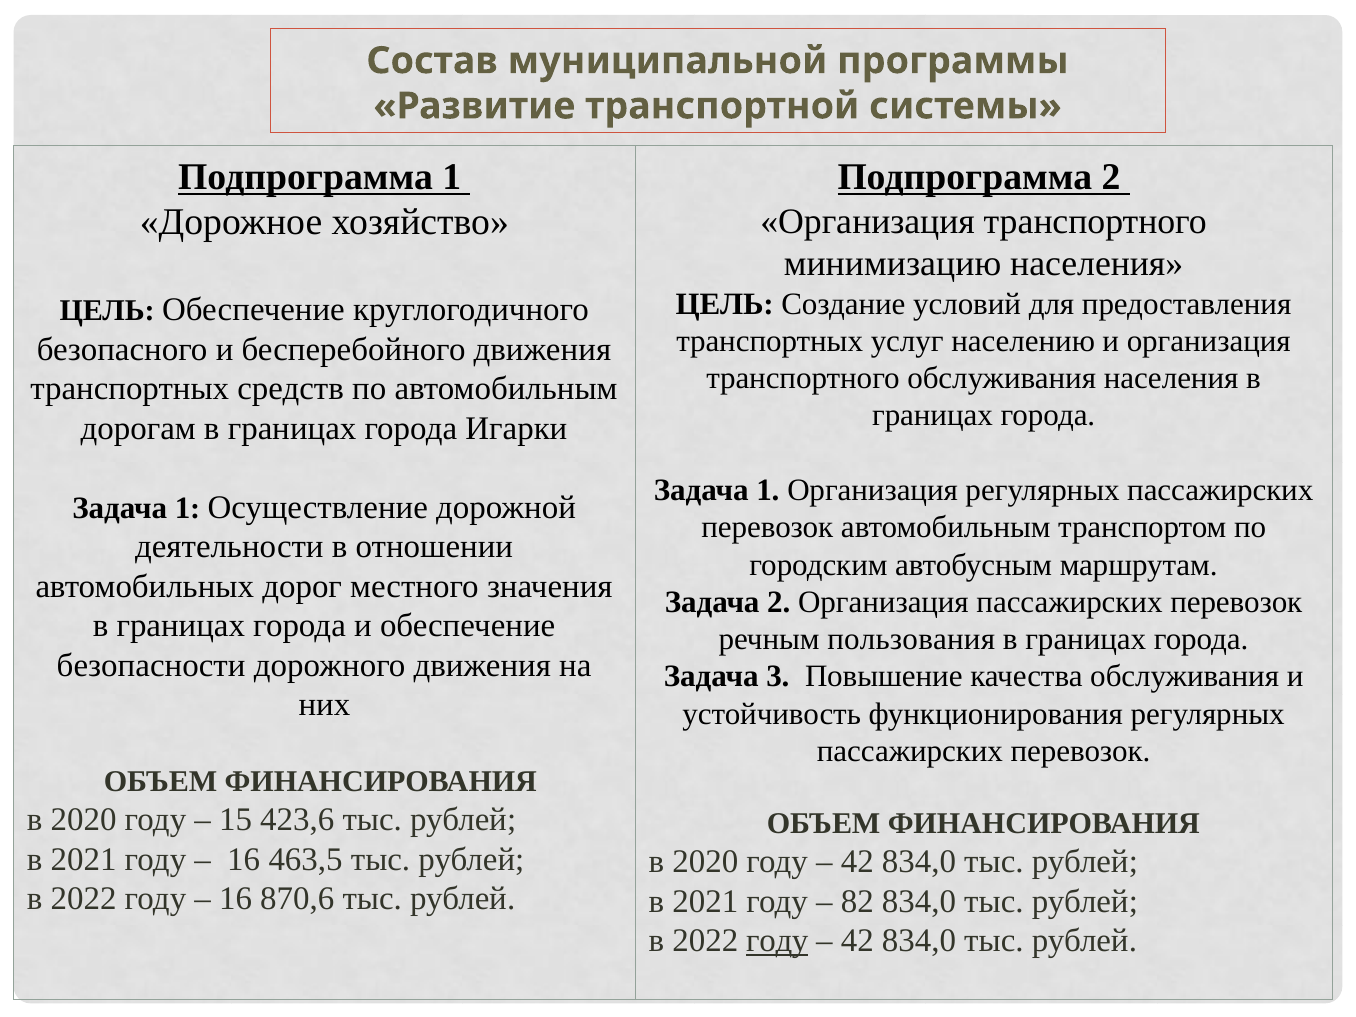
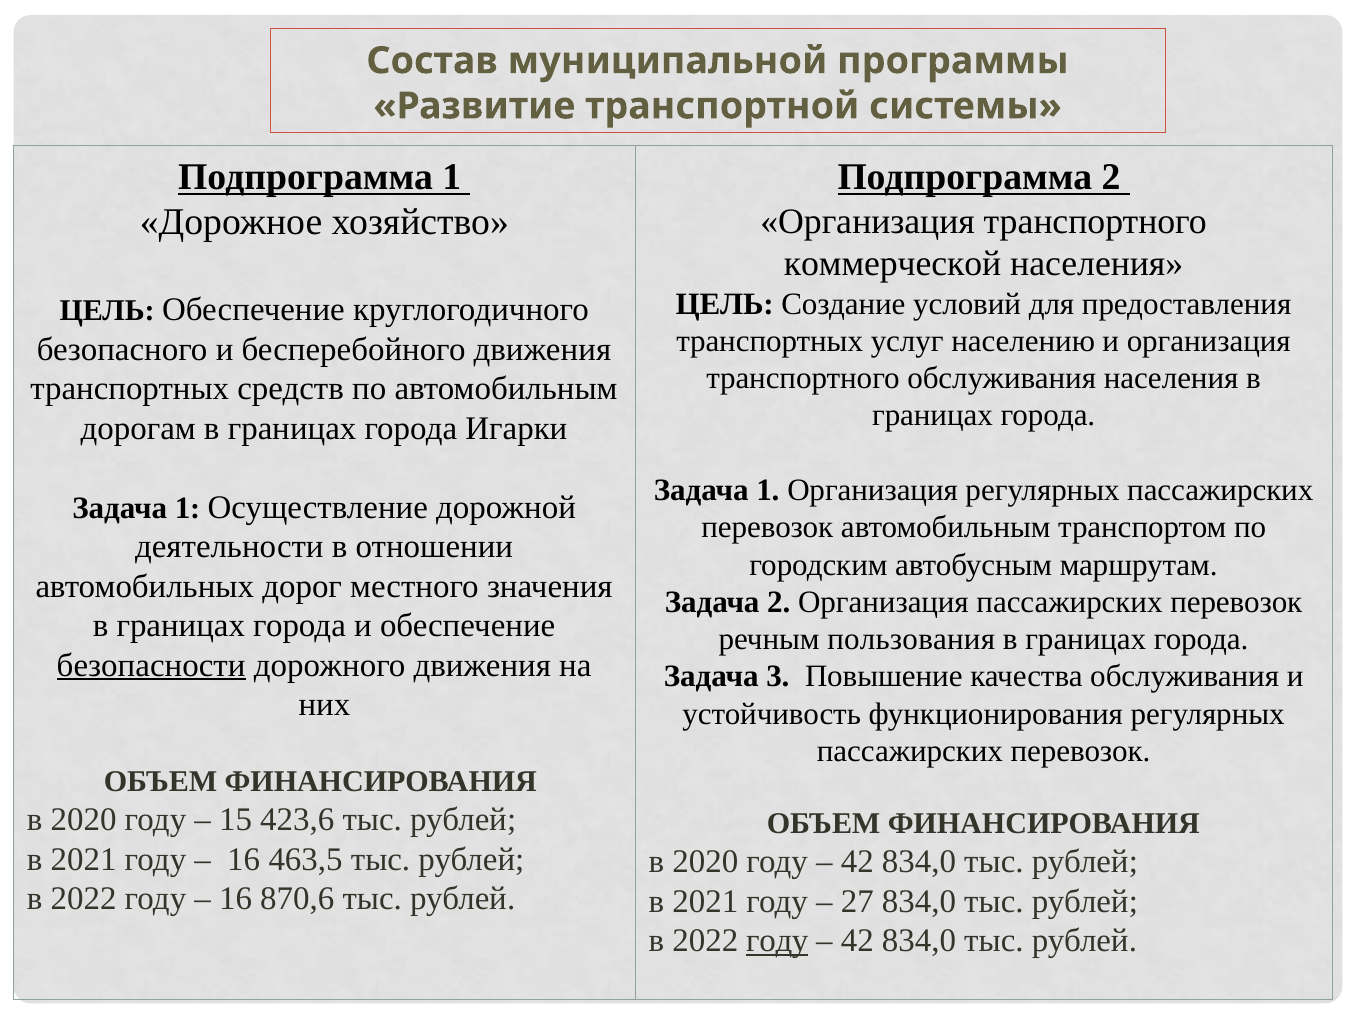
минимизацию: минимизацию -> коммерческой (893, 264)
безопасности underline: none -> present (151, 665)
82: 82 -> 27 (857, 901)
